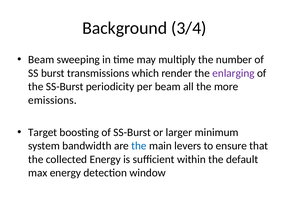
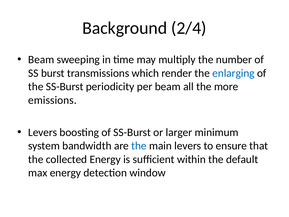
3/4: 3/4 -> 2/4 (189, 28)
enlarging colour: purple -> blue (233, 73)
Target: Target -> Levers (43, 132)
